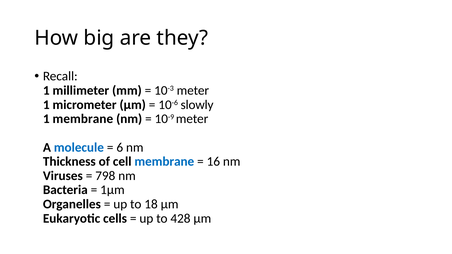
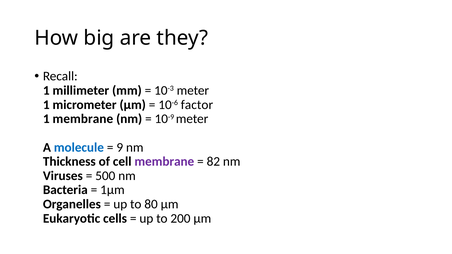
slowly: slowly -> factor (197, 105)
6: 6 -> 9 (120, 147)
membrane colour: blue -> purple (164, 162)
16: 16 -> 82 (213, 162)
798: 798 -> 500 (105, 176)
18: 18 -> 80 (151, 204)
428: 428 -> 200 (180, 219)
